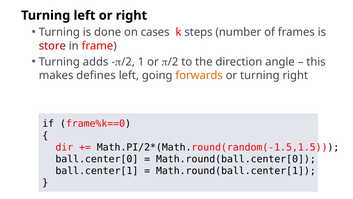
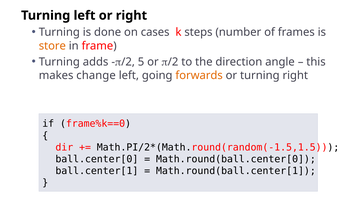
store colour: red -> orange (52, 46)
1: 1 -> 5 (141, 62)
defines: defines -> change (96, 75)
